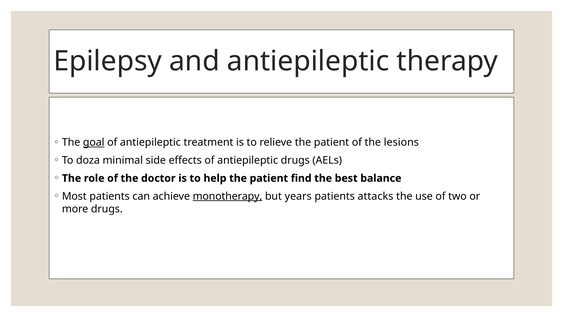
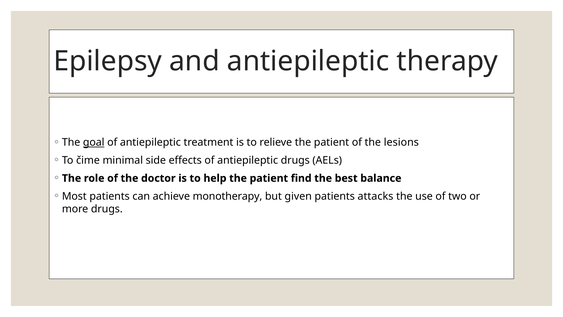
doza: doza -> čime (88, 160)
monotherapy underline: present -> none (228, 196)
years: years -> given (298, 196)
